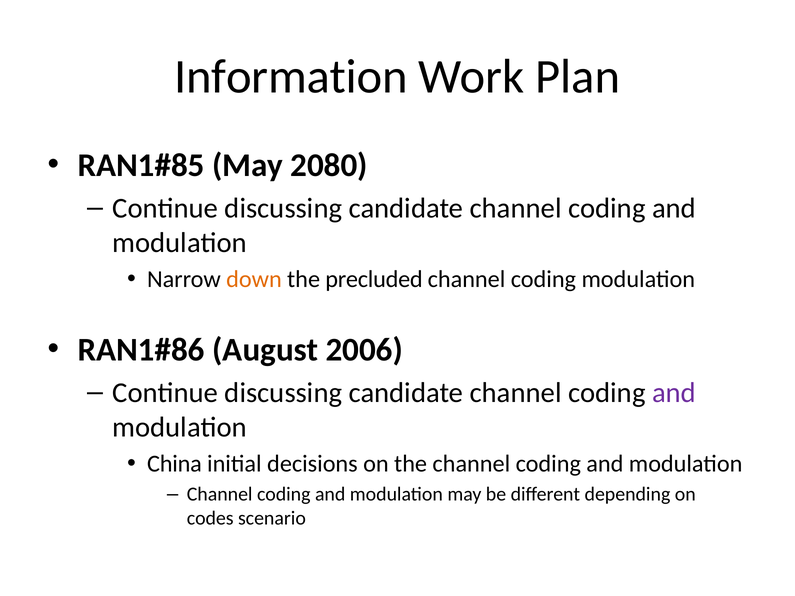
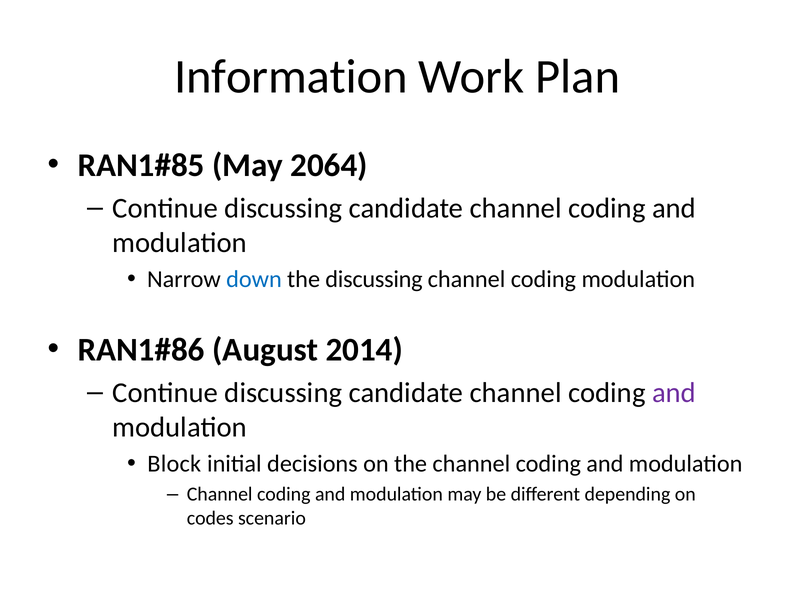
2080: 2080 -> 2064 (329, 165)
down colour: orange -> blue (254, 279)
the precluded: precluded -> discussing (374, 279)
2006: 2006 -> 2014 (364, 350)
China: China -> Block (174, 464)
